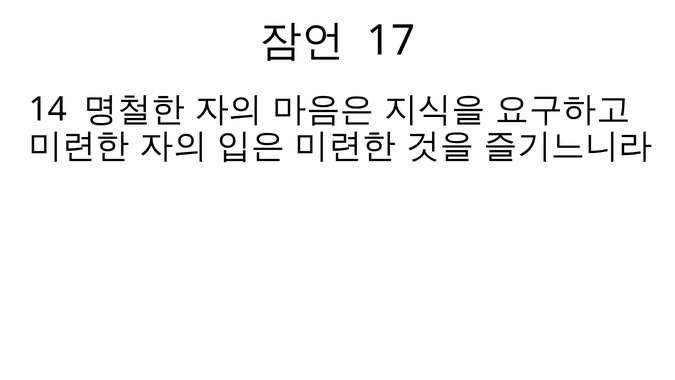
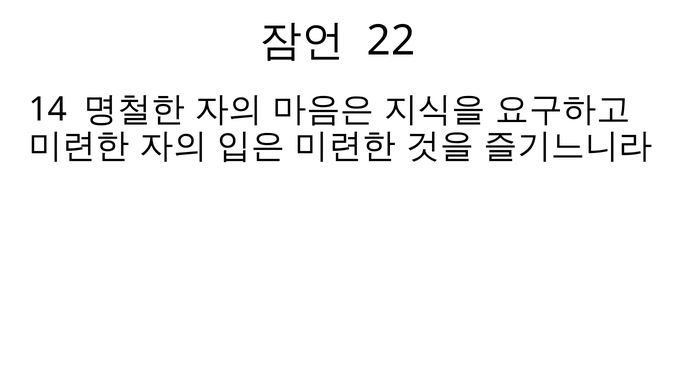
17: 17 -> 22 (391, 41)
